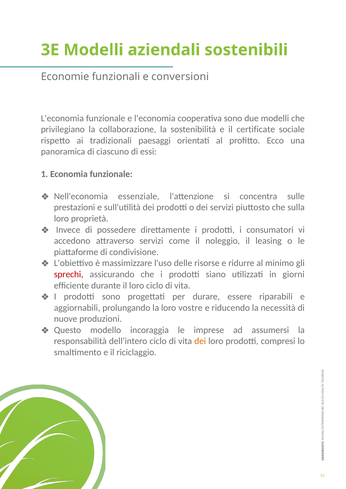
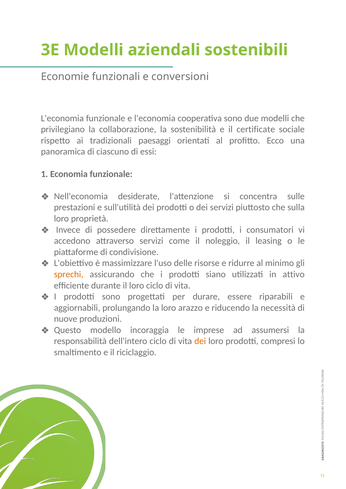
essenziale: essenziale -> desiderate (139, 196)
sprechi colour: red -> orange (69, 274)
giorni: giorni -> attivo (294, 274)
vostre: vostre -> arazzo (190, 308)
